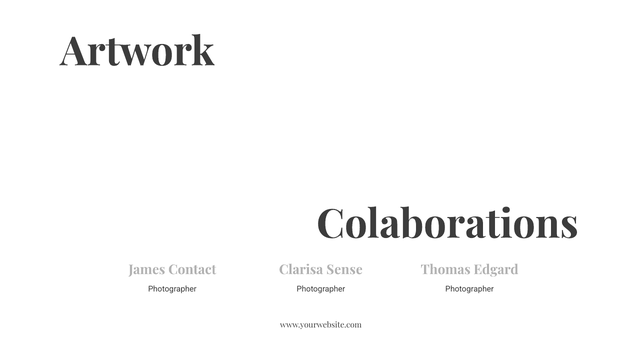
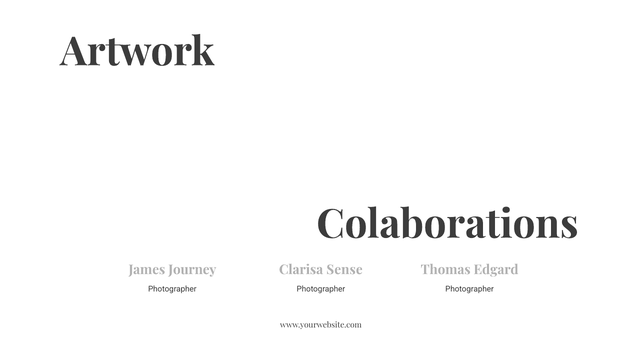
Contact: Contact -> Journey (192, 270)
